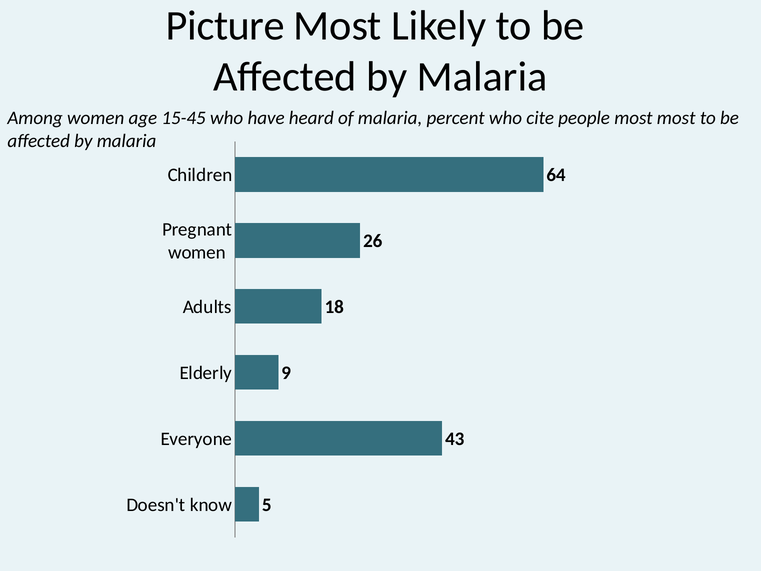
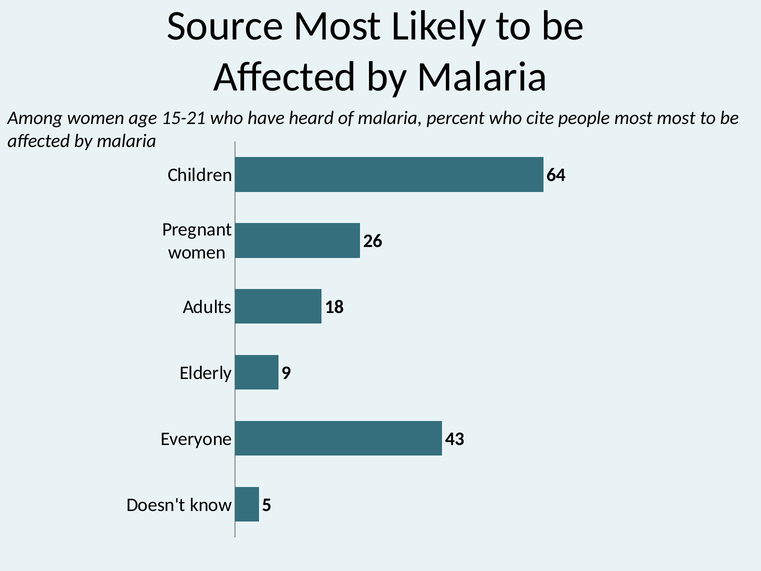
Picture: Picture -> Source (225, 26)
15-45: 15-45 -> 15-21 (184, 118)
